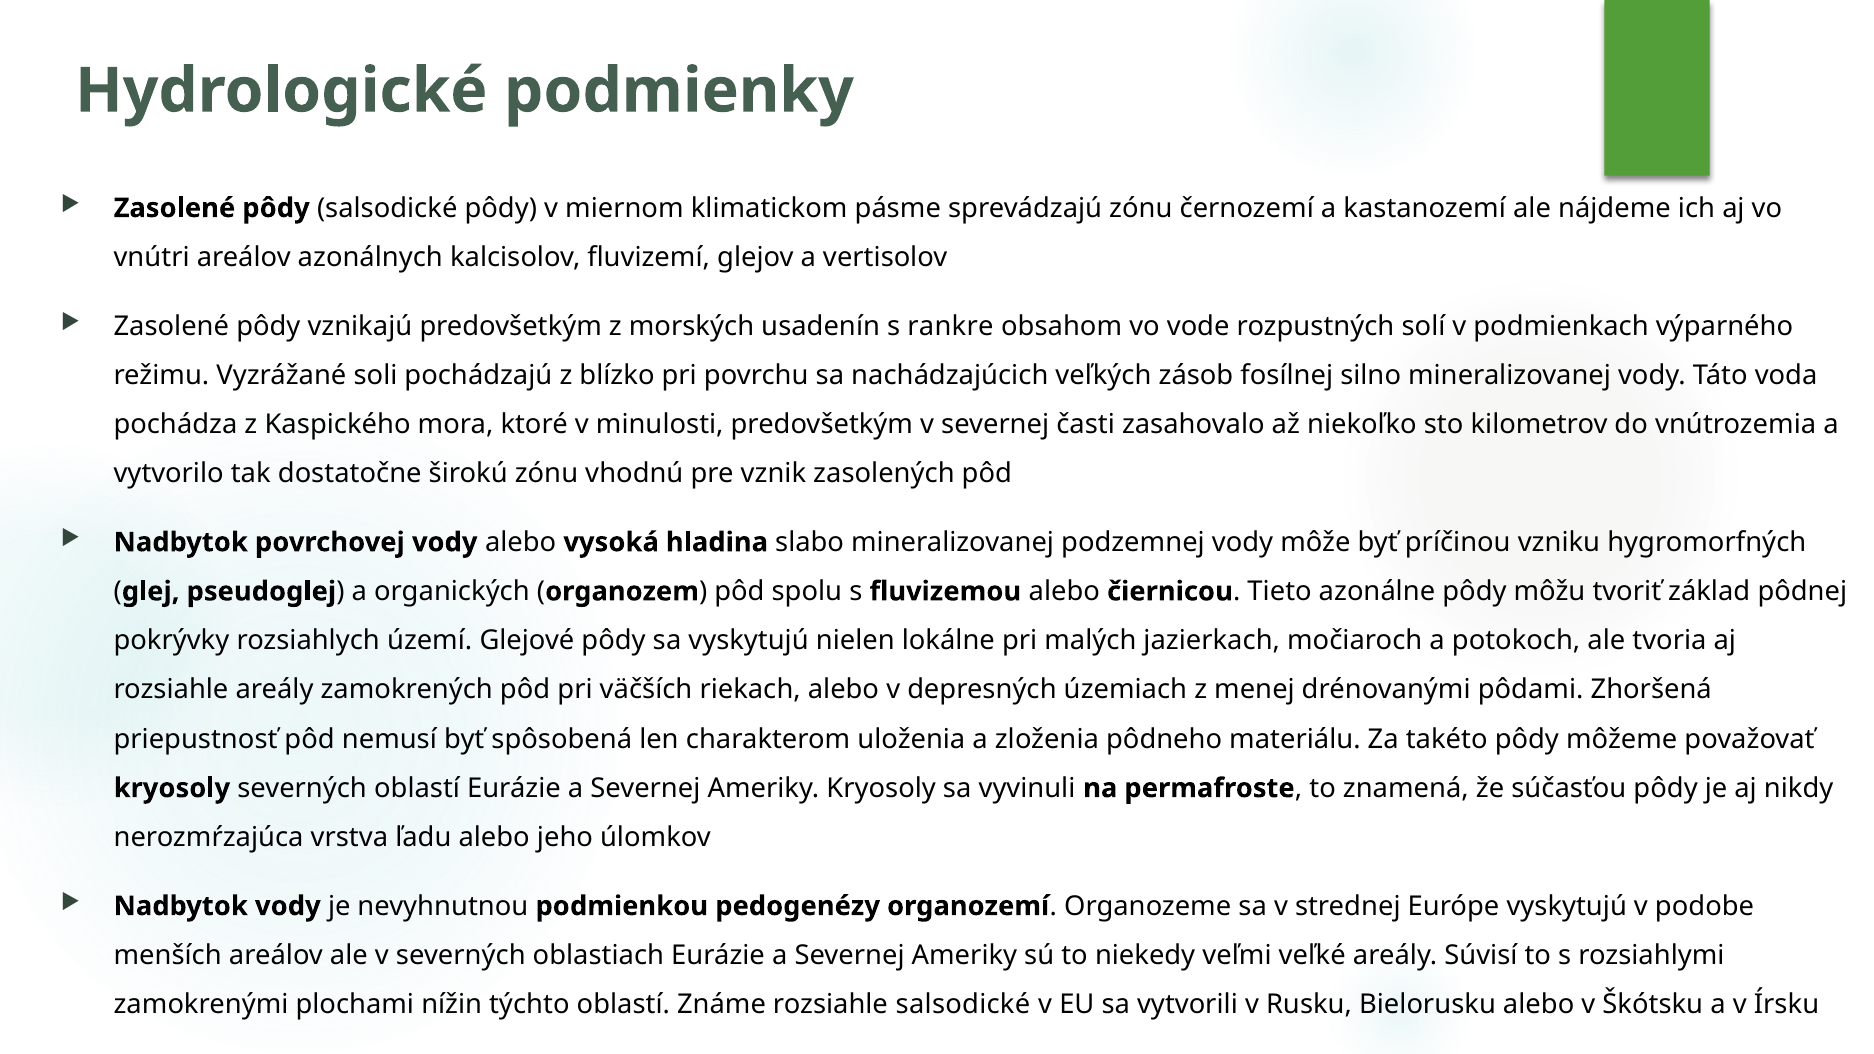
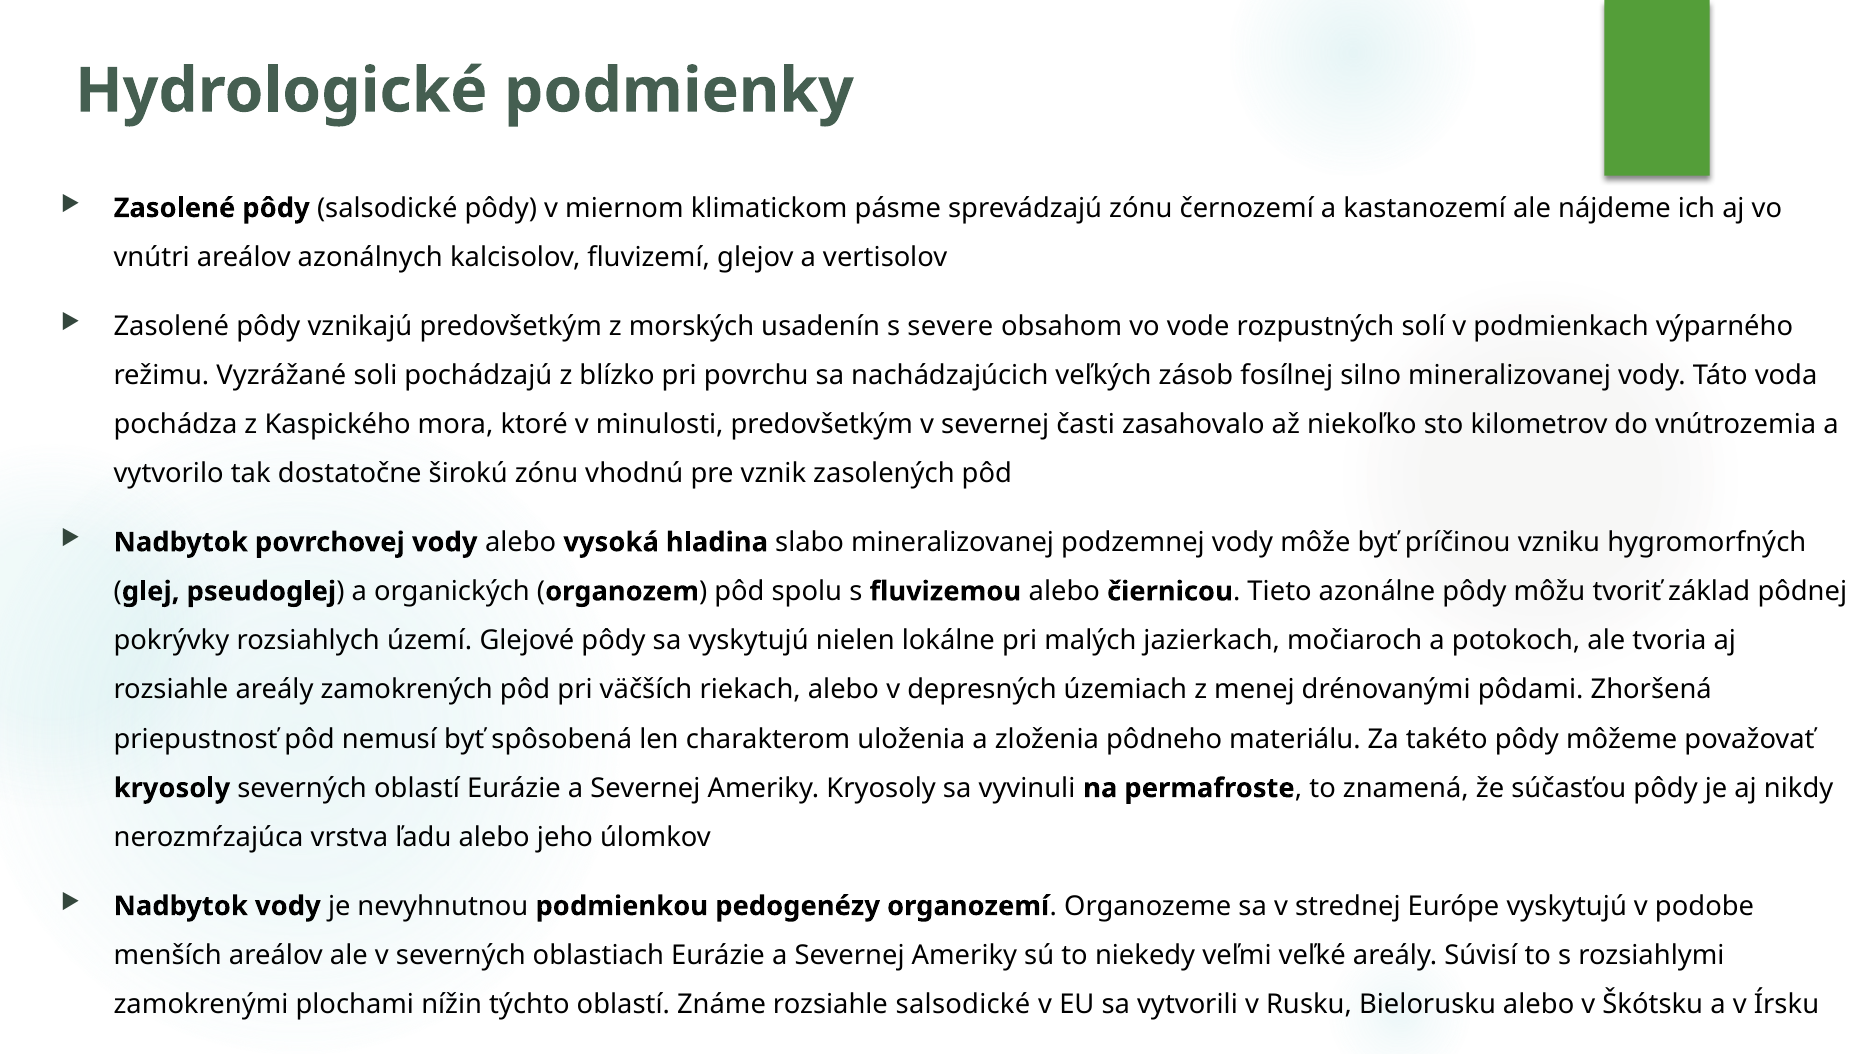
rankre: rankre -> severe (950, 326)
